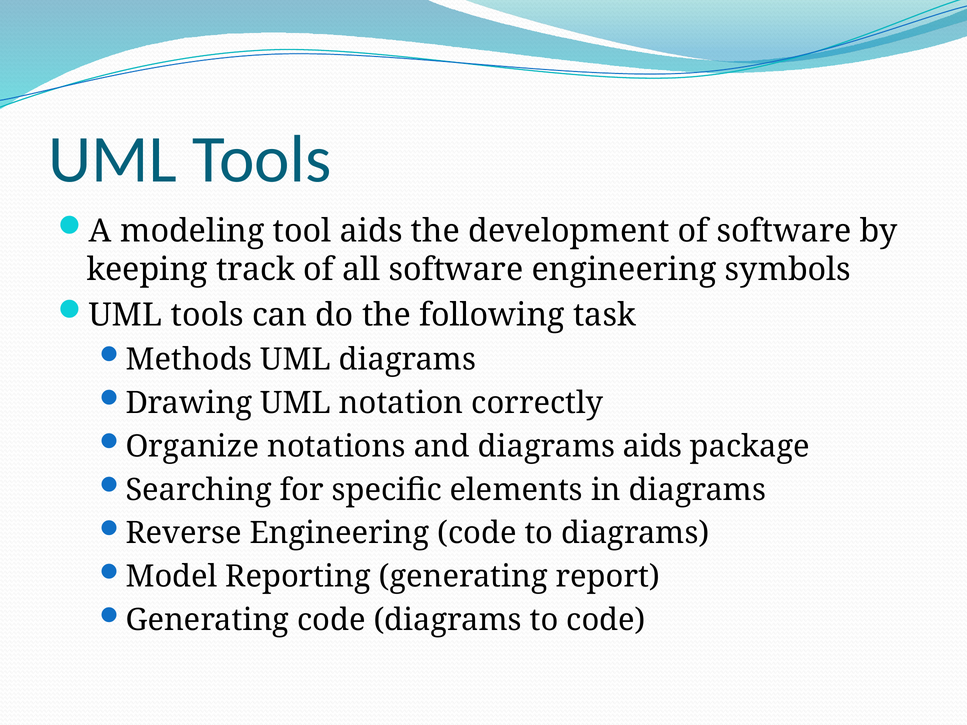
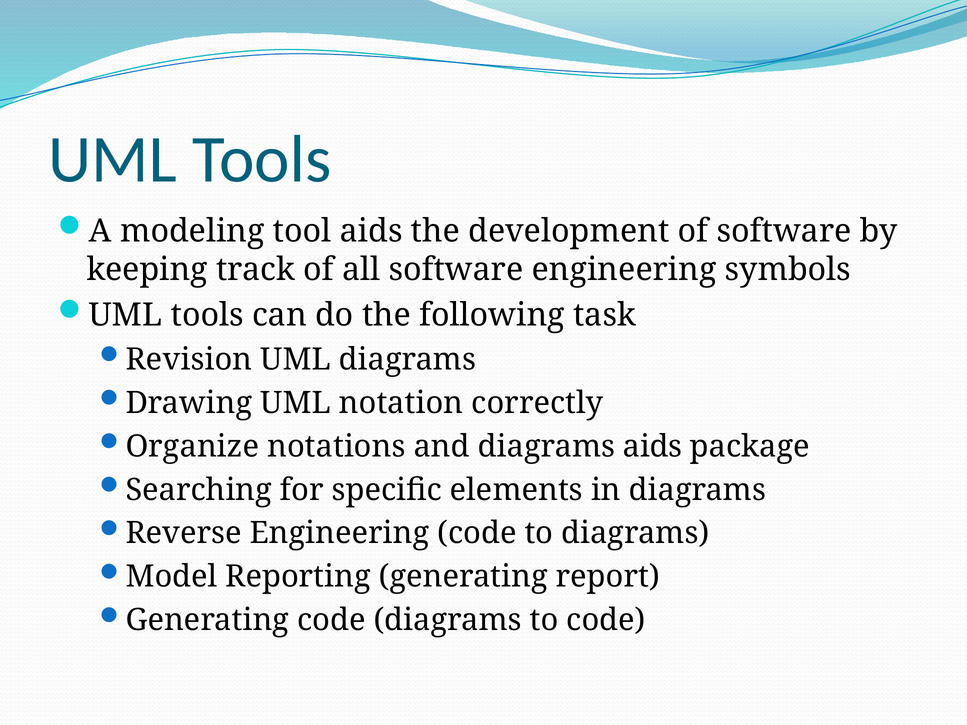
Methods: Methods -> Revision (189, 360)
